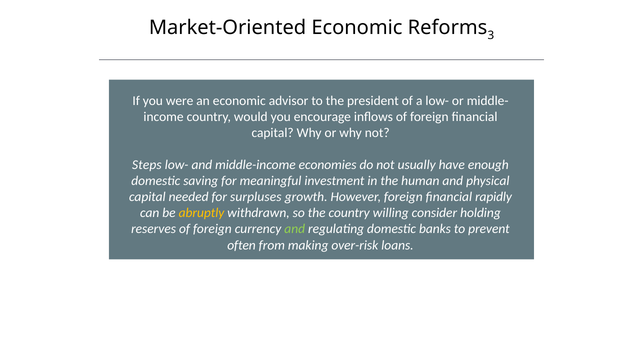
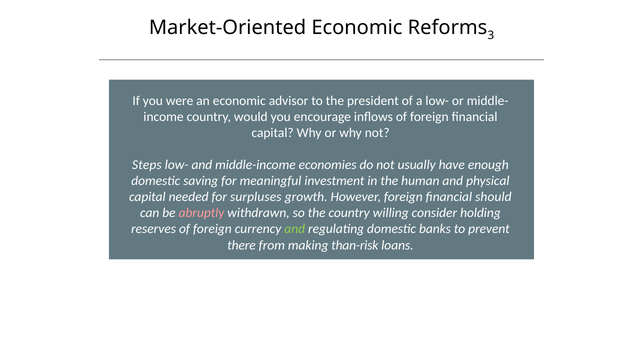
rapidly: rapidly -> should (493, 197)
abruptly colour: yellow -> pink (201, 213)
often: often -> there (242, 246)
over-risk: over-risk -> than-risk (355, 246)
